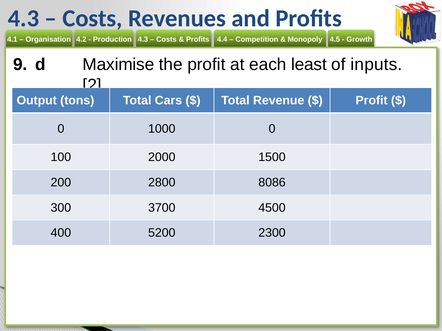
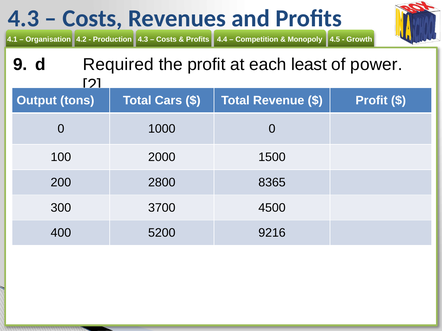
Maximise: Maximise -> Required (118, 65)
inputs: inputs -> power (376, 65)
8086: 8086 -> 8365 (272, 183)
2300: 2300 -> 9216 (272, 233)
